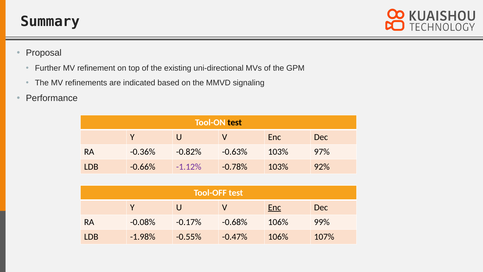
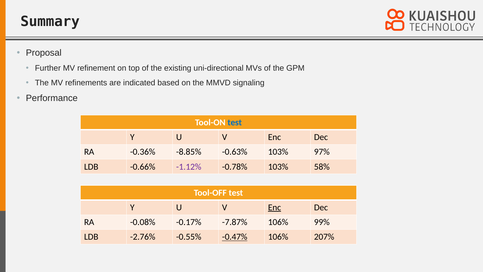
test colour: black -> blue (235, 122)
-0.82%: -0.82% -> -8.85% (189, 152)
92%: 92% -> 58% (322, 166)
-0.68%: -0.68% -> -7.87% (235, 222)
-1.98%: -1.98% -> -2.76% (143, 237)
-0.47% underline: none -> present (235, 237)
107%: 107% -> 207% (324, 237)
